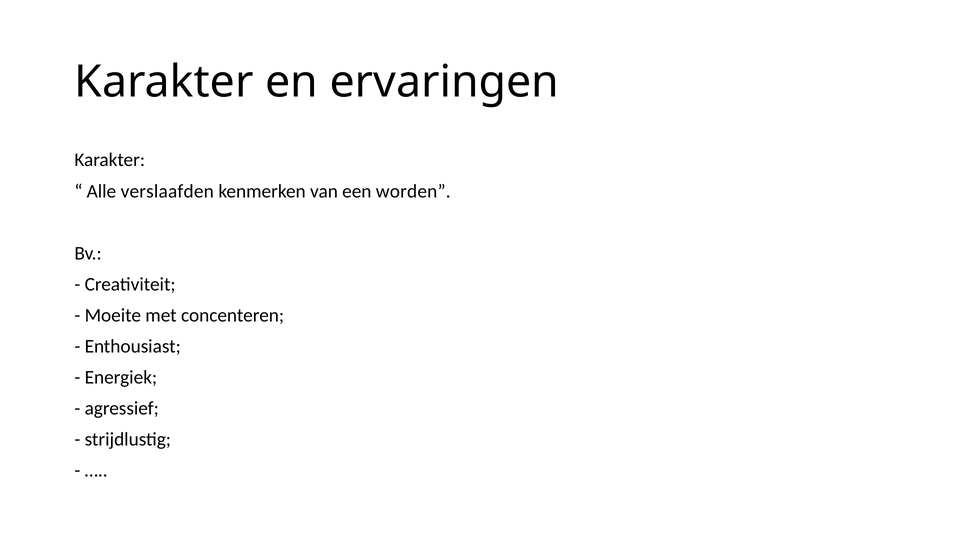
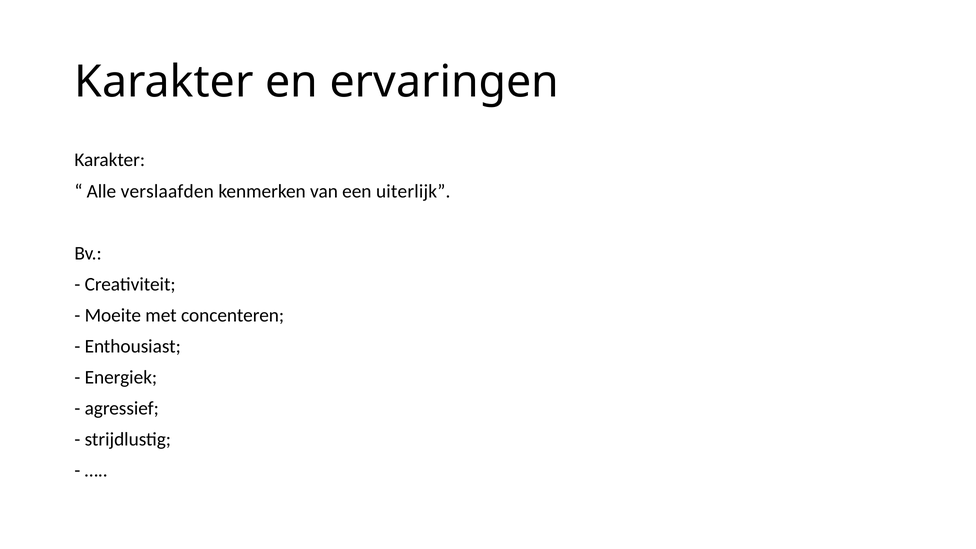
worden: worden -> uiterlijk (413, 191)
